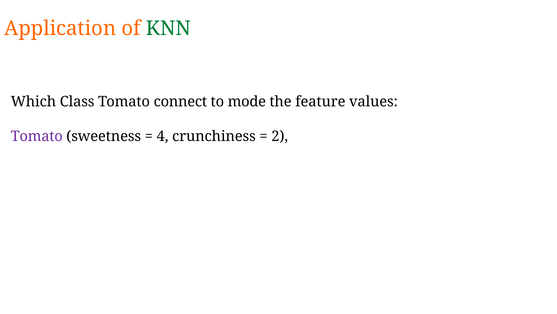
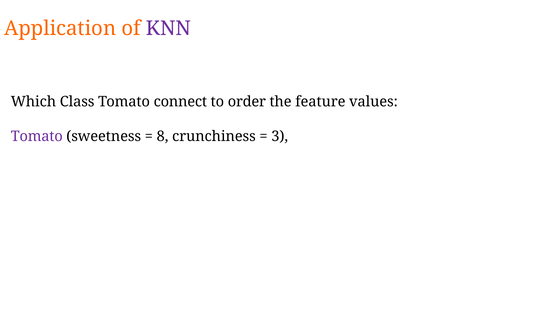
KNN colour: green -> purple (169, 28)
mode: mode -> order (247, 101)
4: 4 -> 8 (163, 136)
2: 2 -> 3 (280, 136)
